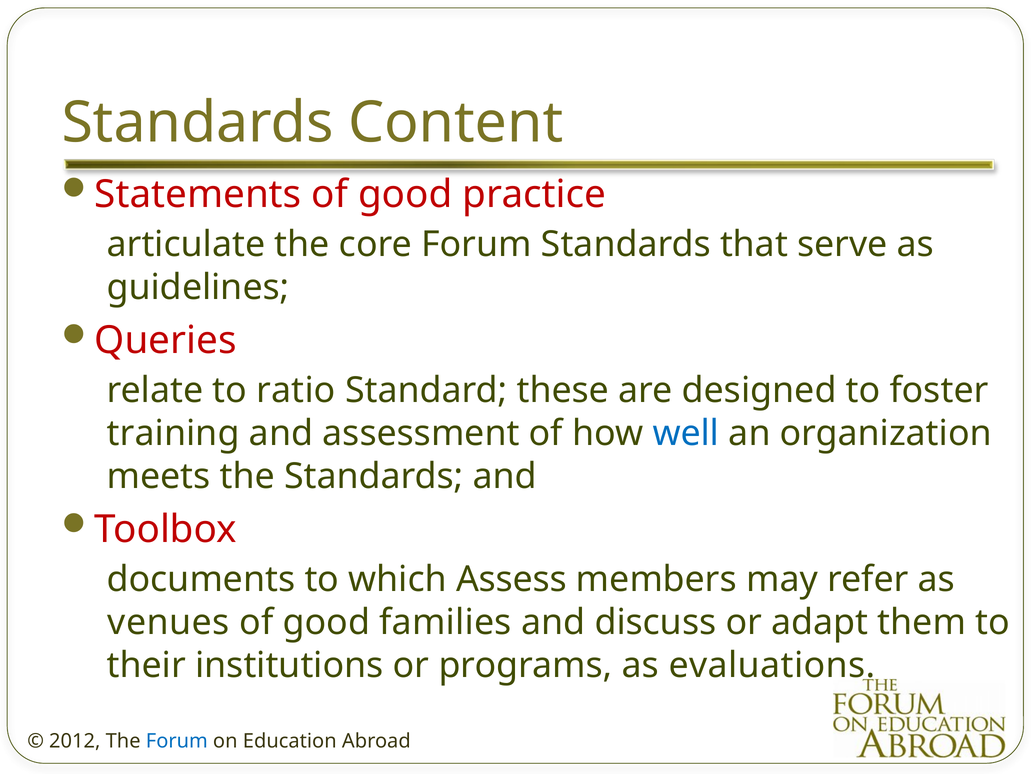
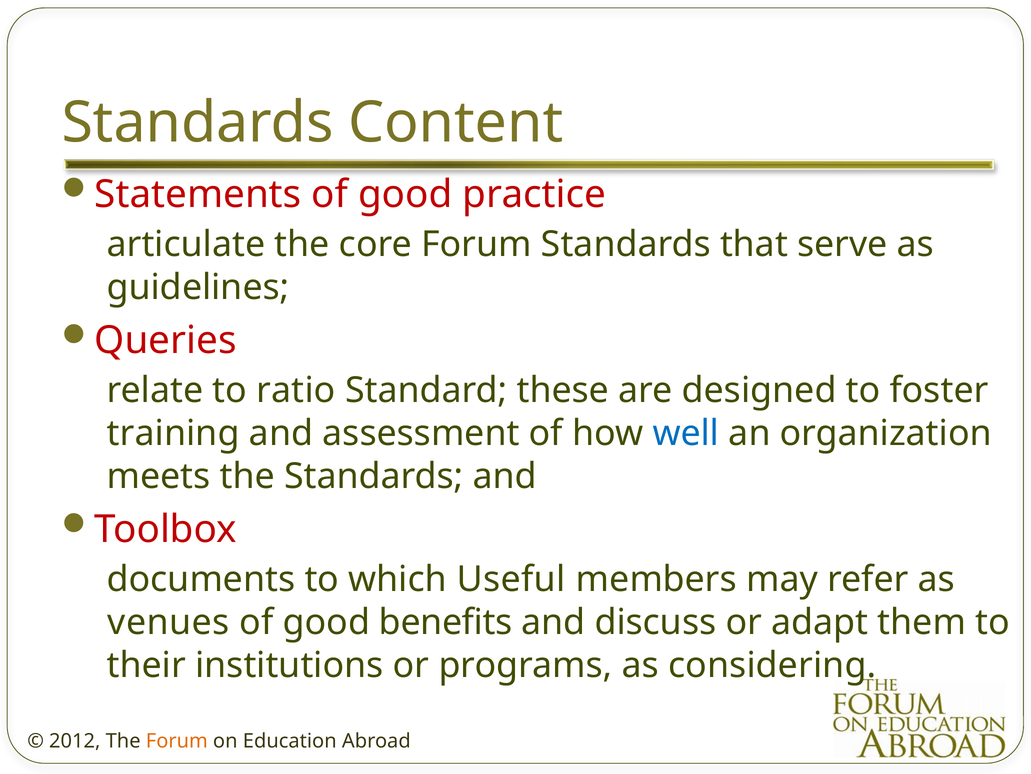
Assess: Assess -> Useful (511, 579)
families: families -> benefits (446, 622)
evaluations: evaluations -> considering (772, 665)
Forum colour: blue -> orange (177, 740)
